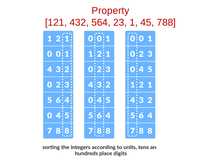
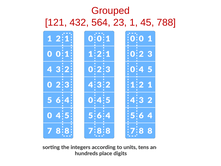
Property: Property -> Grouped (111, 11)
